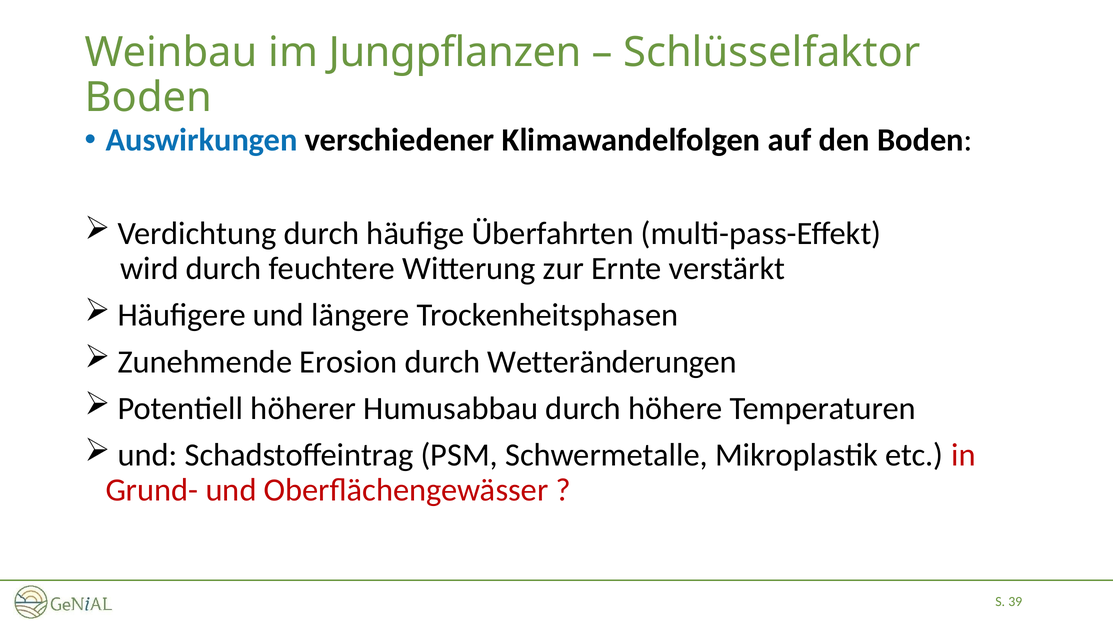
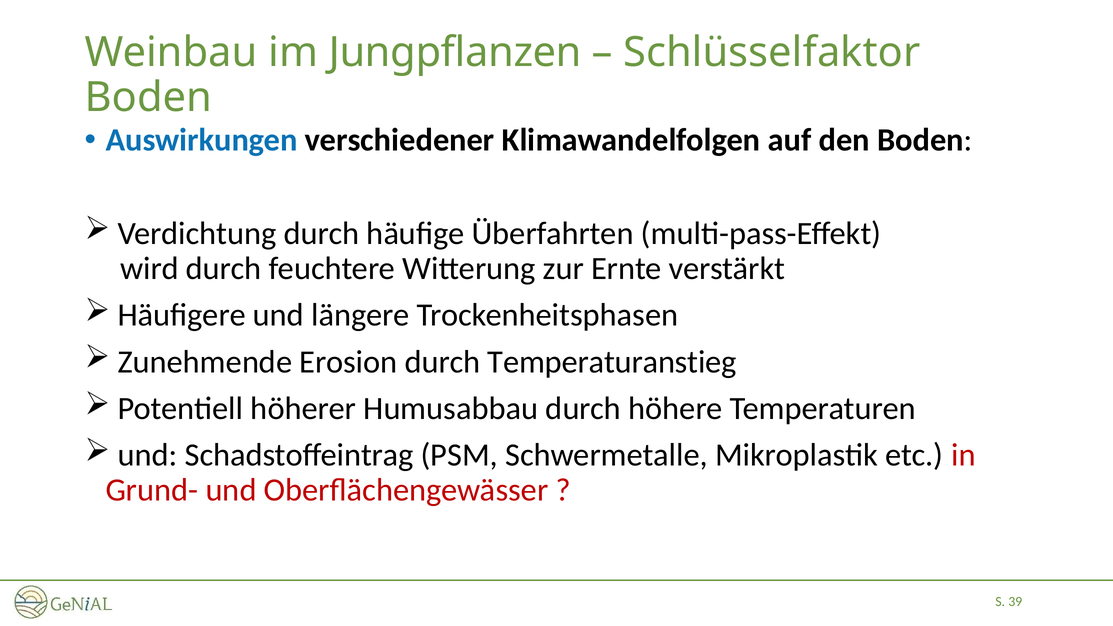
Wetteränderungen: Wetteränderungen -> Temperaturanstieg (612, 362)
